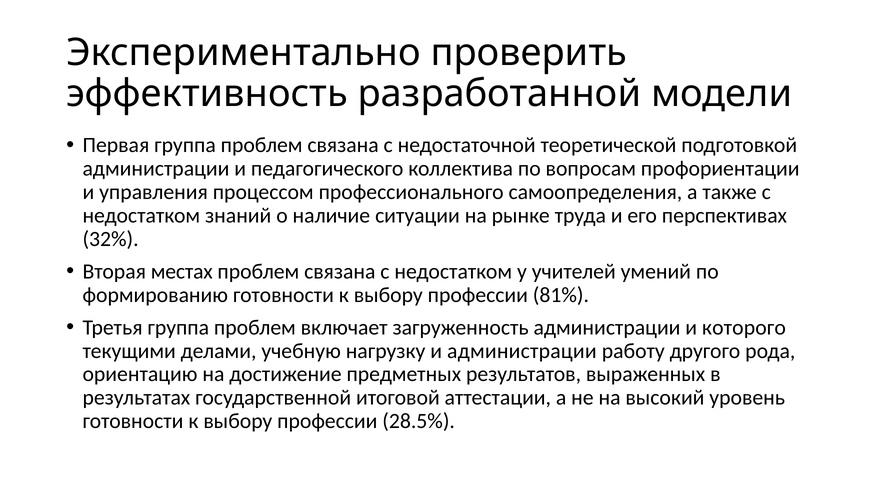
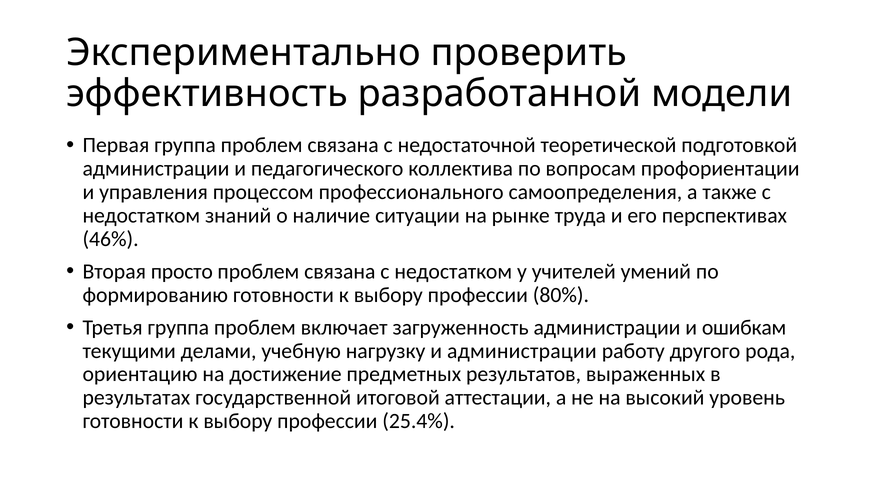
32%: 32% -> 46% (111, 239)
местах: местах -> просто (182, 271)
81%: 81% -> 80% (561, 295)
которого: которого -> ошибкам (744, 327)
28.5%: 28.5% -> 25.4% (419, 421)
